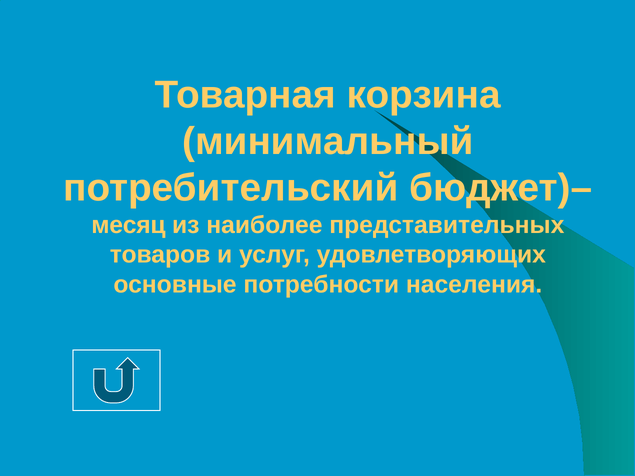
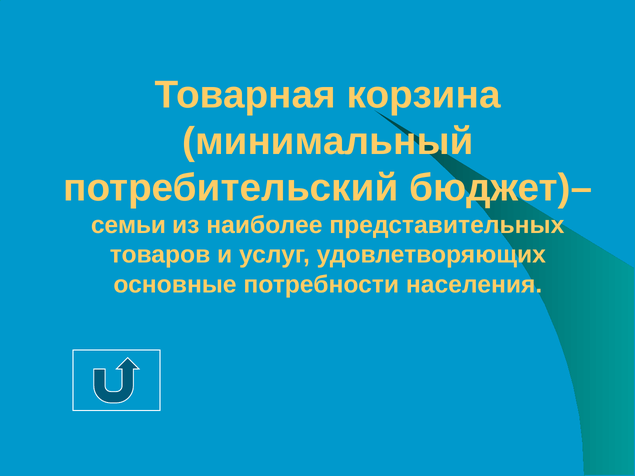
месяц: месяц -> семьи (128, 225)
